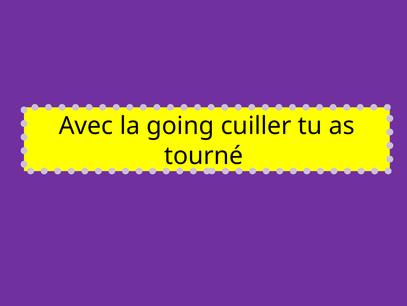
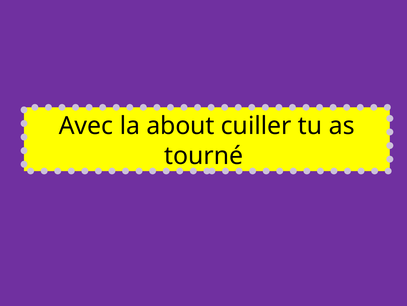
going: going -> about (180, 126)
